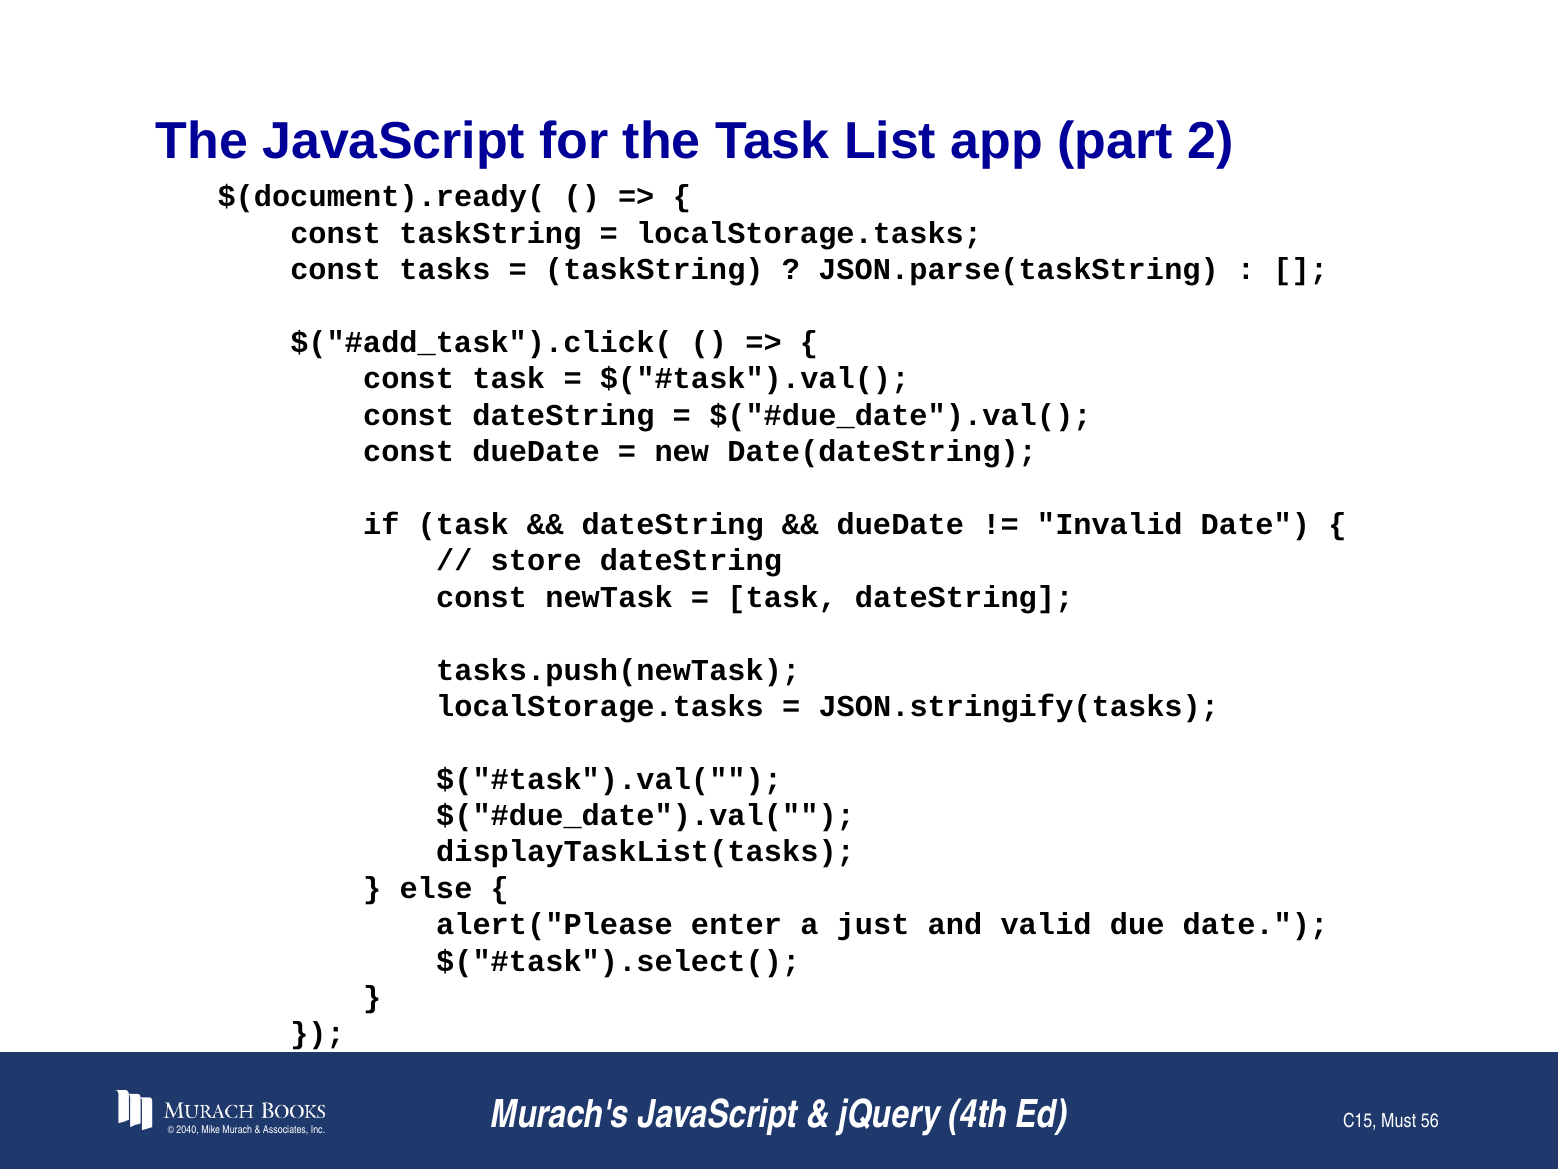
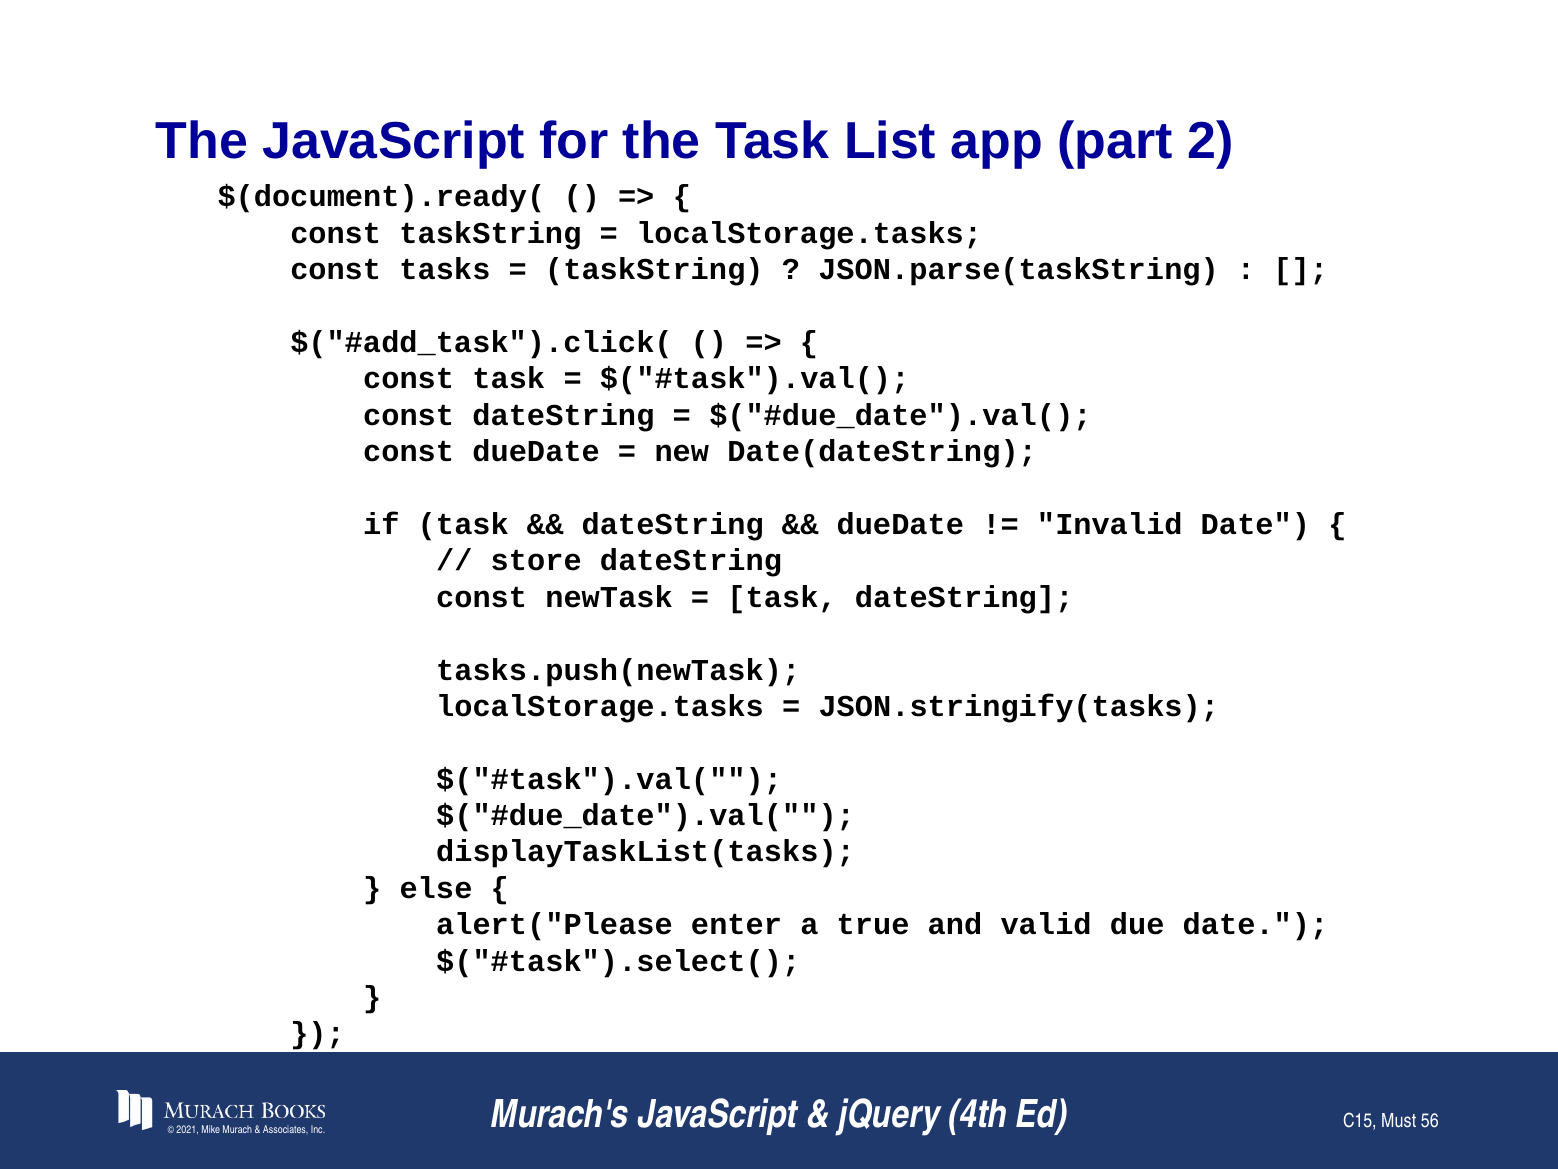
just: just -> true (873, 924)
2040: 2040 -> 2021 (188, 1129)
